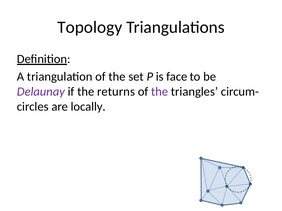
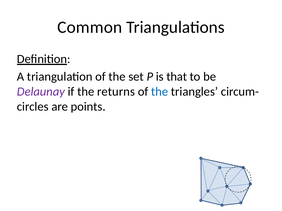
Topology: Topology -> Common (90, 27)
face: face -> that (177, 77)
the colour: purple -> blue (160, 92)
locally: locally -> points (88, 107)
